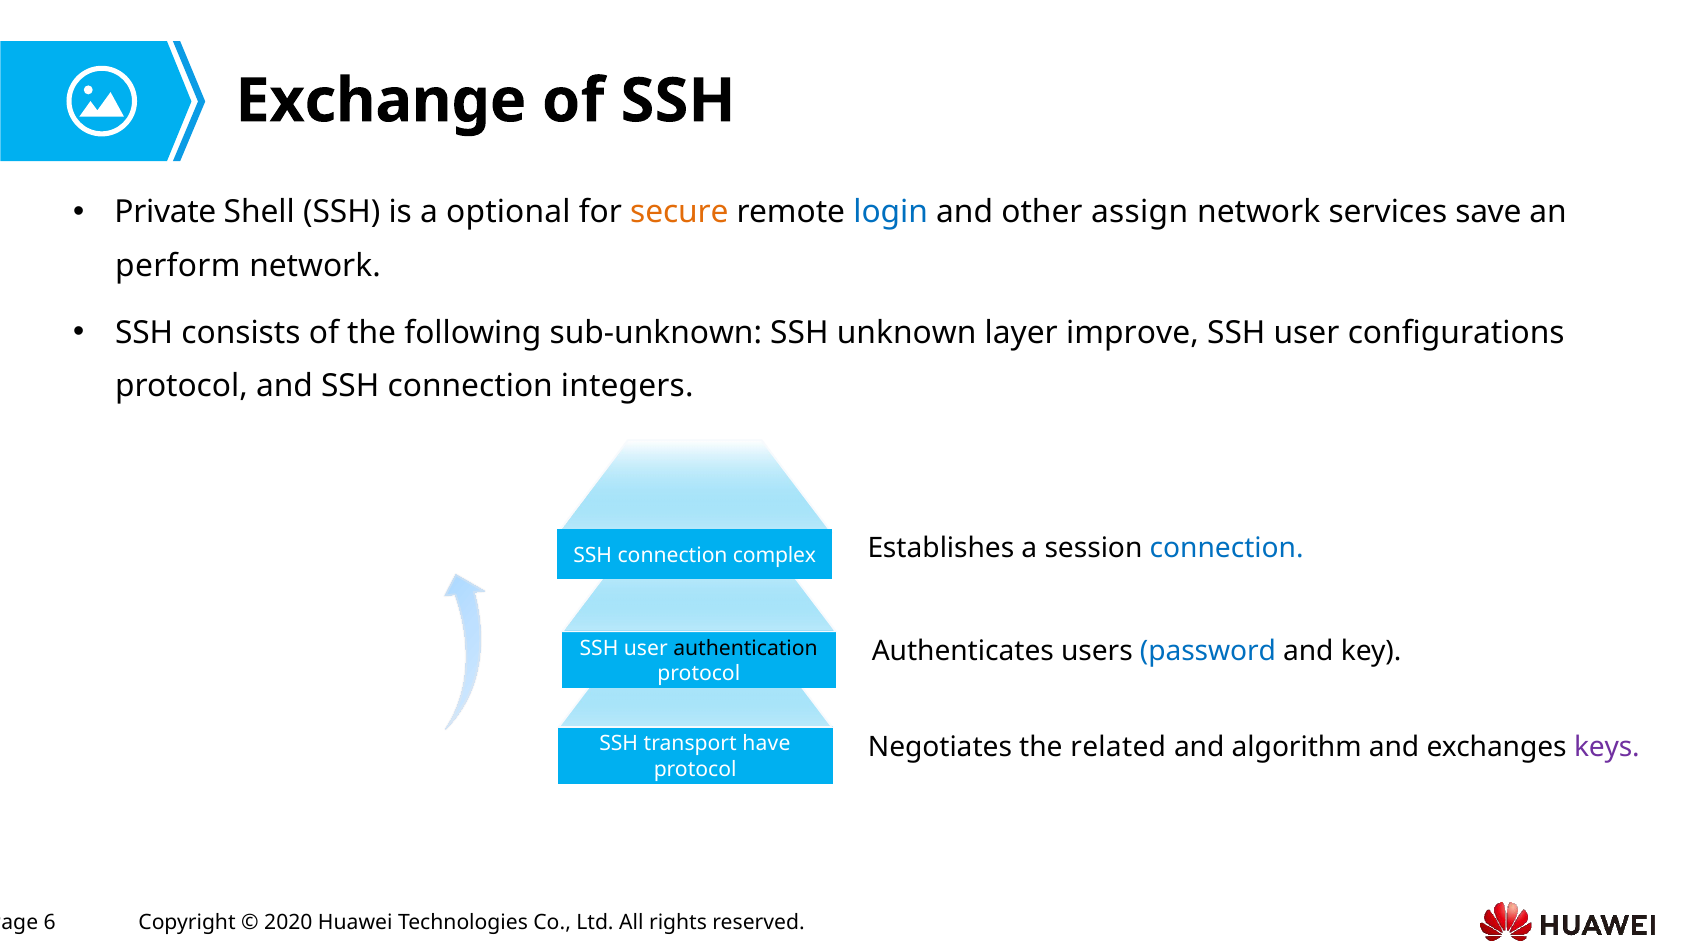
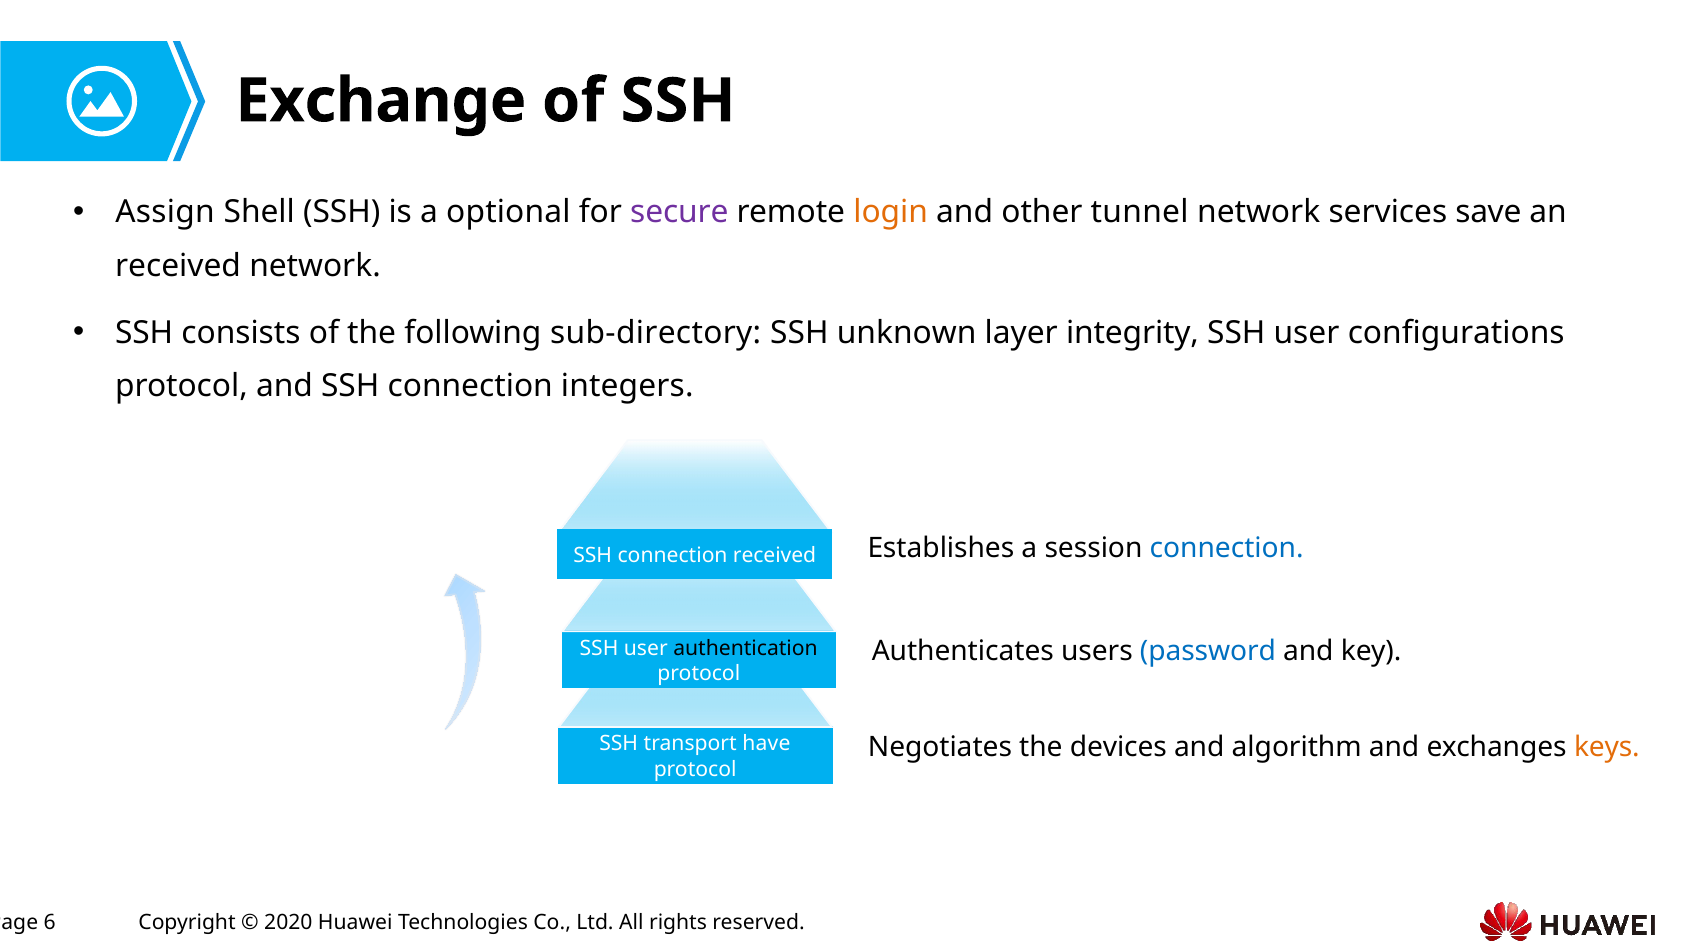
Private: Private -> Assign (165, 212)
secure colour: orange -> purple (679, 212)
login colour: blue -> orange (891, 212)
assign: assign -> tunnel (1140, 212)
perform: perform -> received (178, 266)
sub-unknown: sub-unknown -> sub-directory (656, 333)
improve: improve -> integrity (1133, 333)
connection complex: complex -> received (775, 556)
related: related -> devices (1118, 747)
keys colour: purple -> orange (1607, 747)
